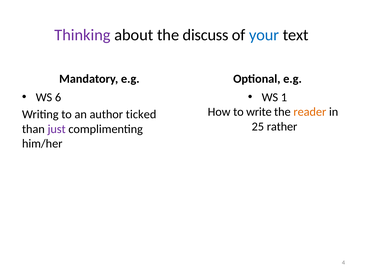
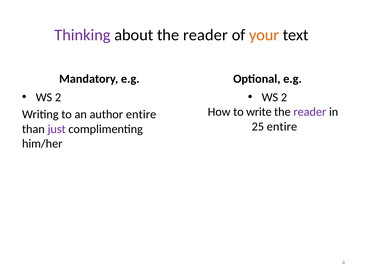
about the discuss: discuss -> reader (205, 35)
your colour: blue -> orange (264, 35)
6: 6 -> 2 (58, 97)
1: 1 -> 2 (284, 97)
reader colour: orange -> purple (310, 112)
author ticked: ticked -> entire (141, 114)
25 rather: rather -> entire (282, 127)
